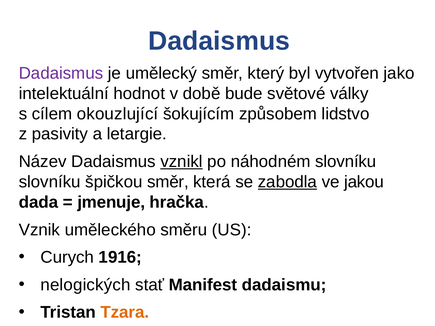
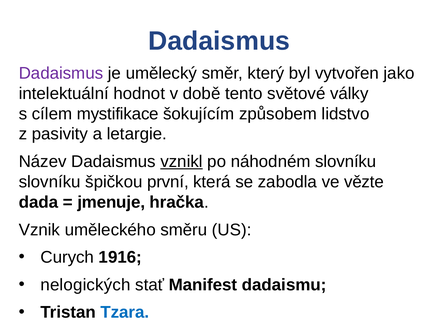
bude: bude -> tento (244, 94)
okouzlující: okouzlující -> mystifikace (118, 114)
špičkou směr: směr -> první (168, 182)
zabodla underline: present -> none (287, 182)
jakou: jakou -> vězte (364, 182)
Tzara colour: orange -> blue (125, 313)
